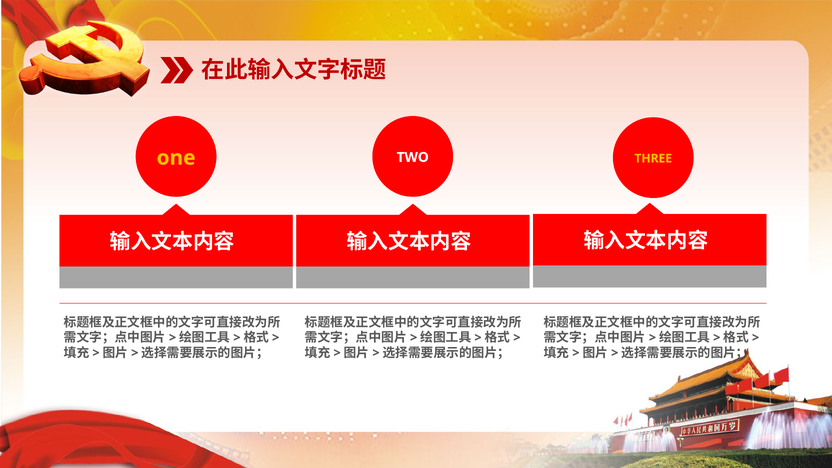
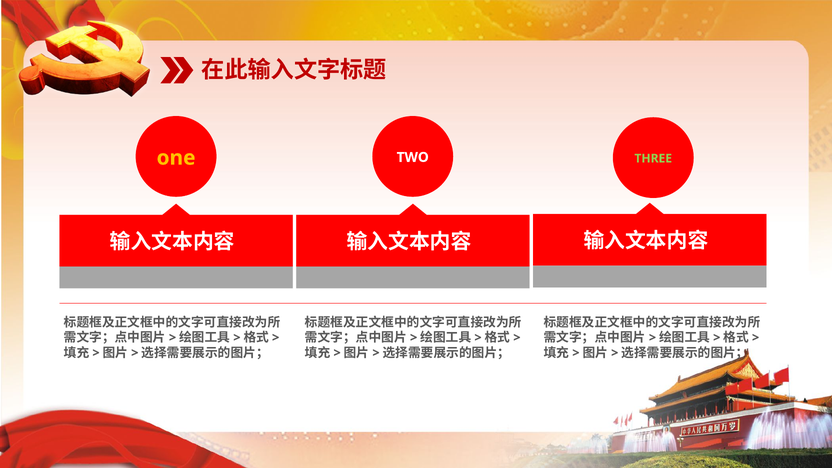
THREE colour: yellow -> light green (653, 158)
